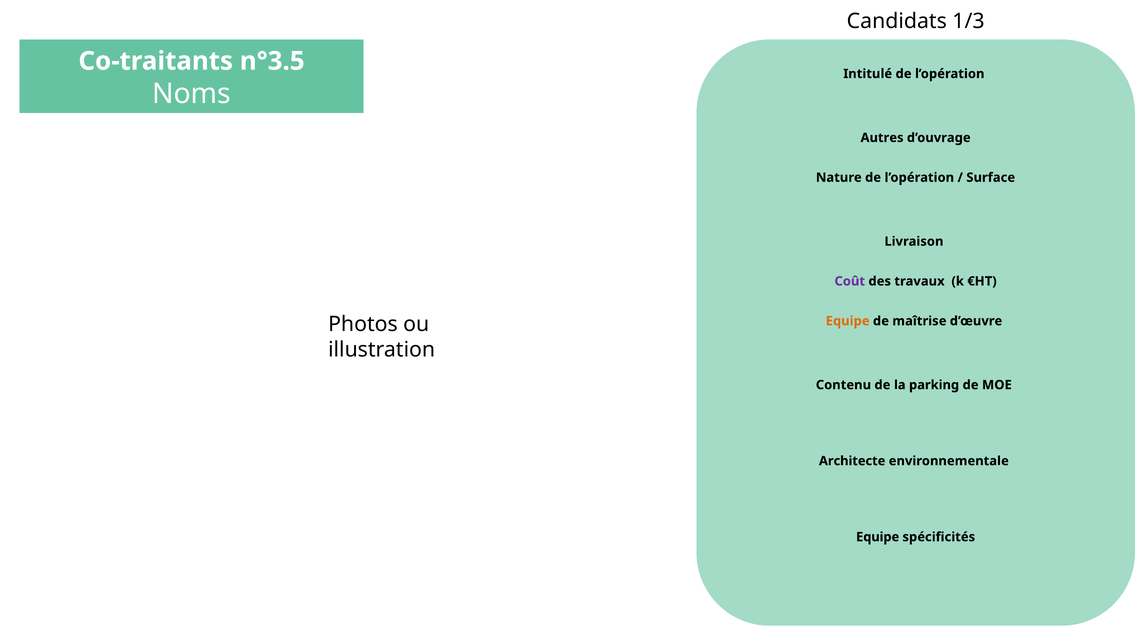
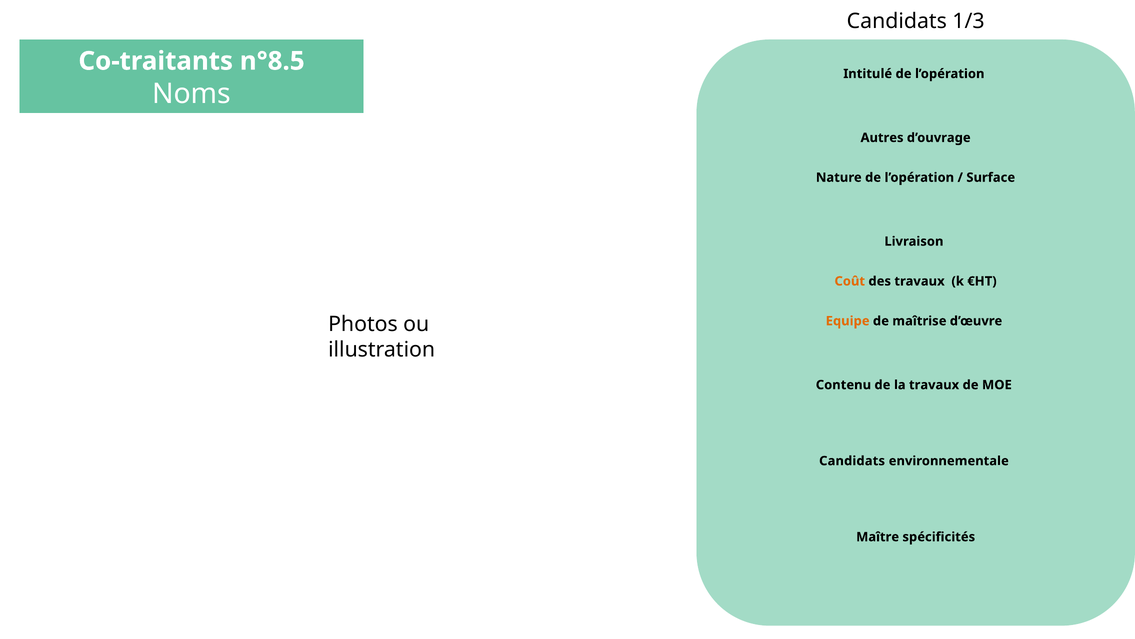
n°3.5: n°3.5 -> n°8.5 (272, 61)
Coût colour: purple -> orange (850, 281)
la parking: parking -> travaux (934, 385)
Architecte: Architecte -> Candidats (852, 461)
Equipe: Equipe -> Maître (878, 536)
